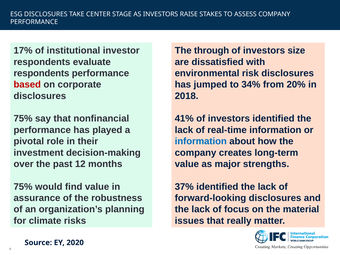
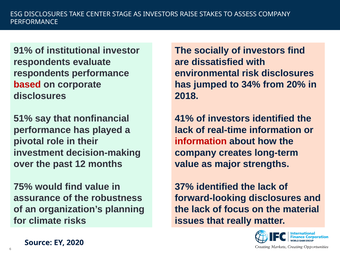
17%: 17% -> 91% (23, 51)
through: through -> socially (212, 51)
investors size: size -> find (296, 51)
75%: 75% -> 51% (23, 119)
information colour: blue -> red (201, 141)
